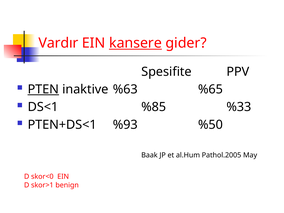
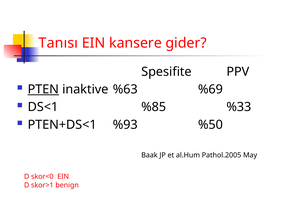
Vardır: Vardır -> Tanısı (58, 43)
kansere underline: present -> none (135, 43)
%65: %65 -> %69 (211, 89)
